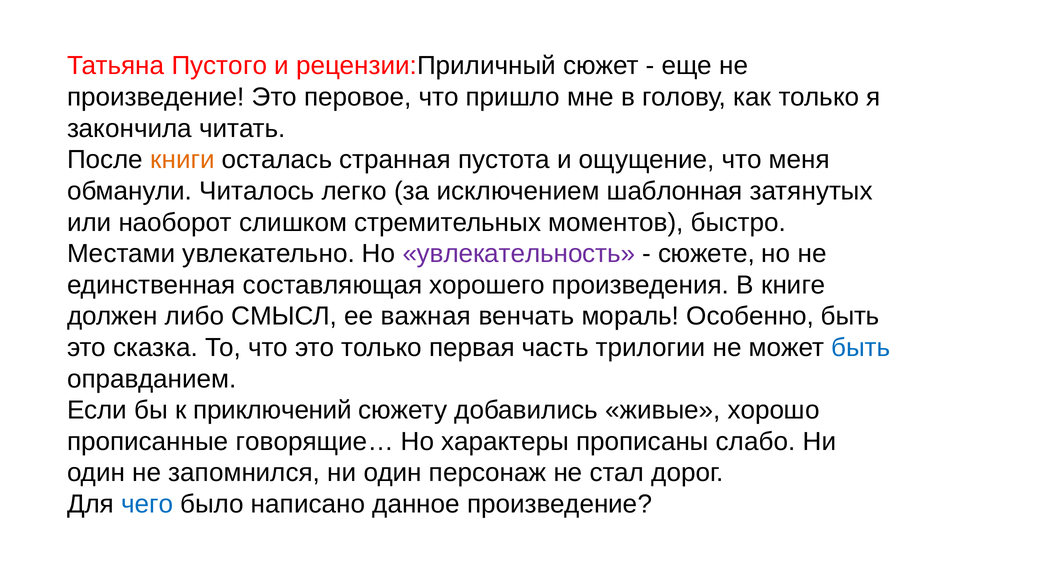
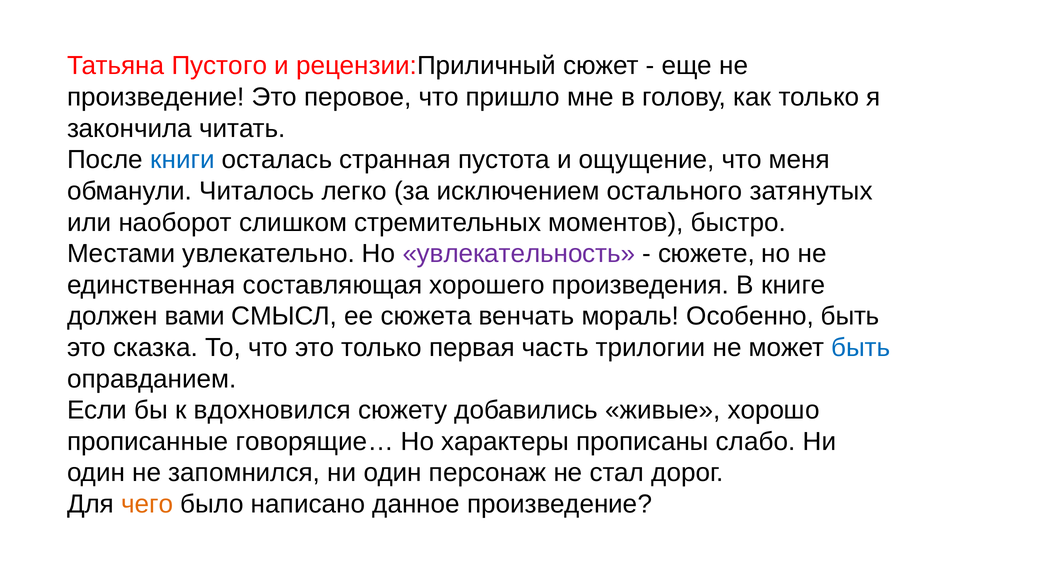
книги colour: orange -> blue (182, 160)
шаблонная: шаблонная -> остального (675, 191)
либо: либо -> вами (195, 316)
важная: важная -> сюжета (426, 316)
приключений: приключений -> вдохновился (272, 410)
чего colour: blue -> orange (147, 504)
